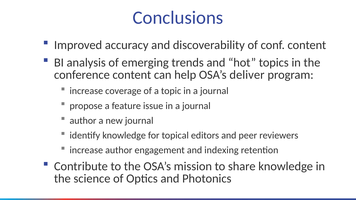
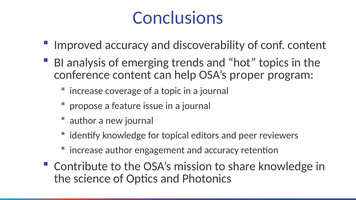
deliver: deliver -> proper (247, 75)
and indexing: indexing -> accuracy (222, 150)
